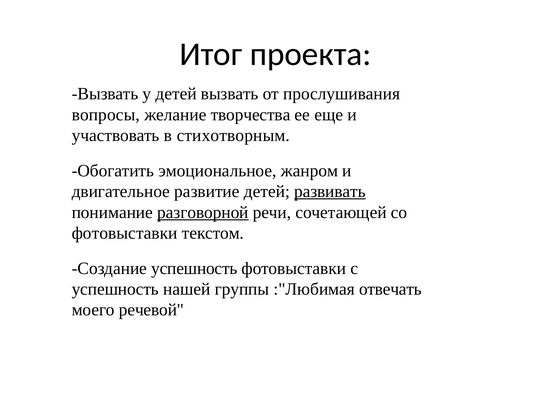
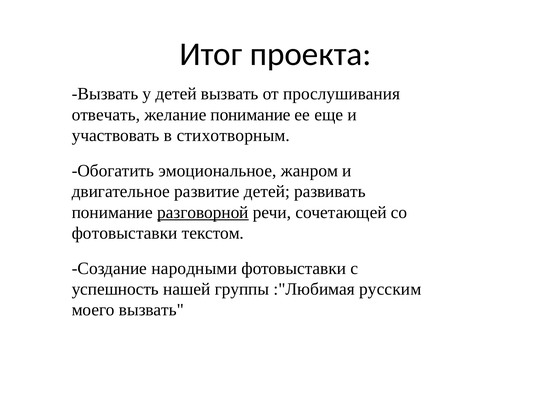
вопросы: вопросы -> отвечать (106, 115)
желание творчества: творчества -> понимание (251, 115)
развивать underline: present -> none (330, 192)
Создание успешность: успешность -> народными (194, 268)
отвечать: отвечать -> русским (390, 289)
моего речевой: речевой -> вызвать (151, 310)
